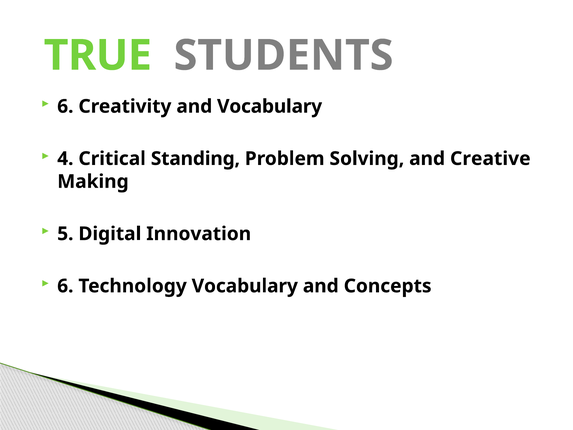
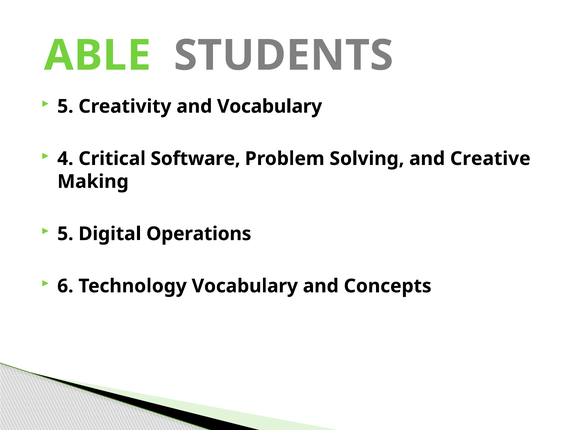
TRUE: TRUE -> ABLE (97, 56)
6: 6 -> 5 (65, 106)
Standing: Standing -> Software (195, 159)
Innovation: Innovation -> Operations (199, 234)
